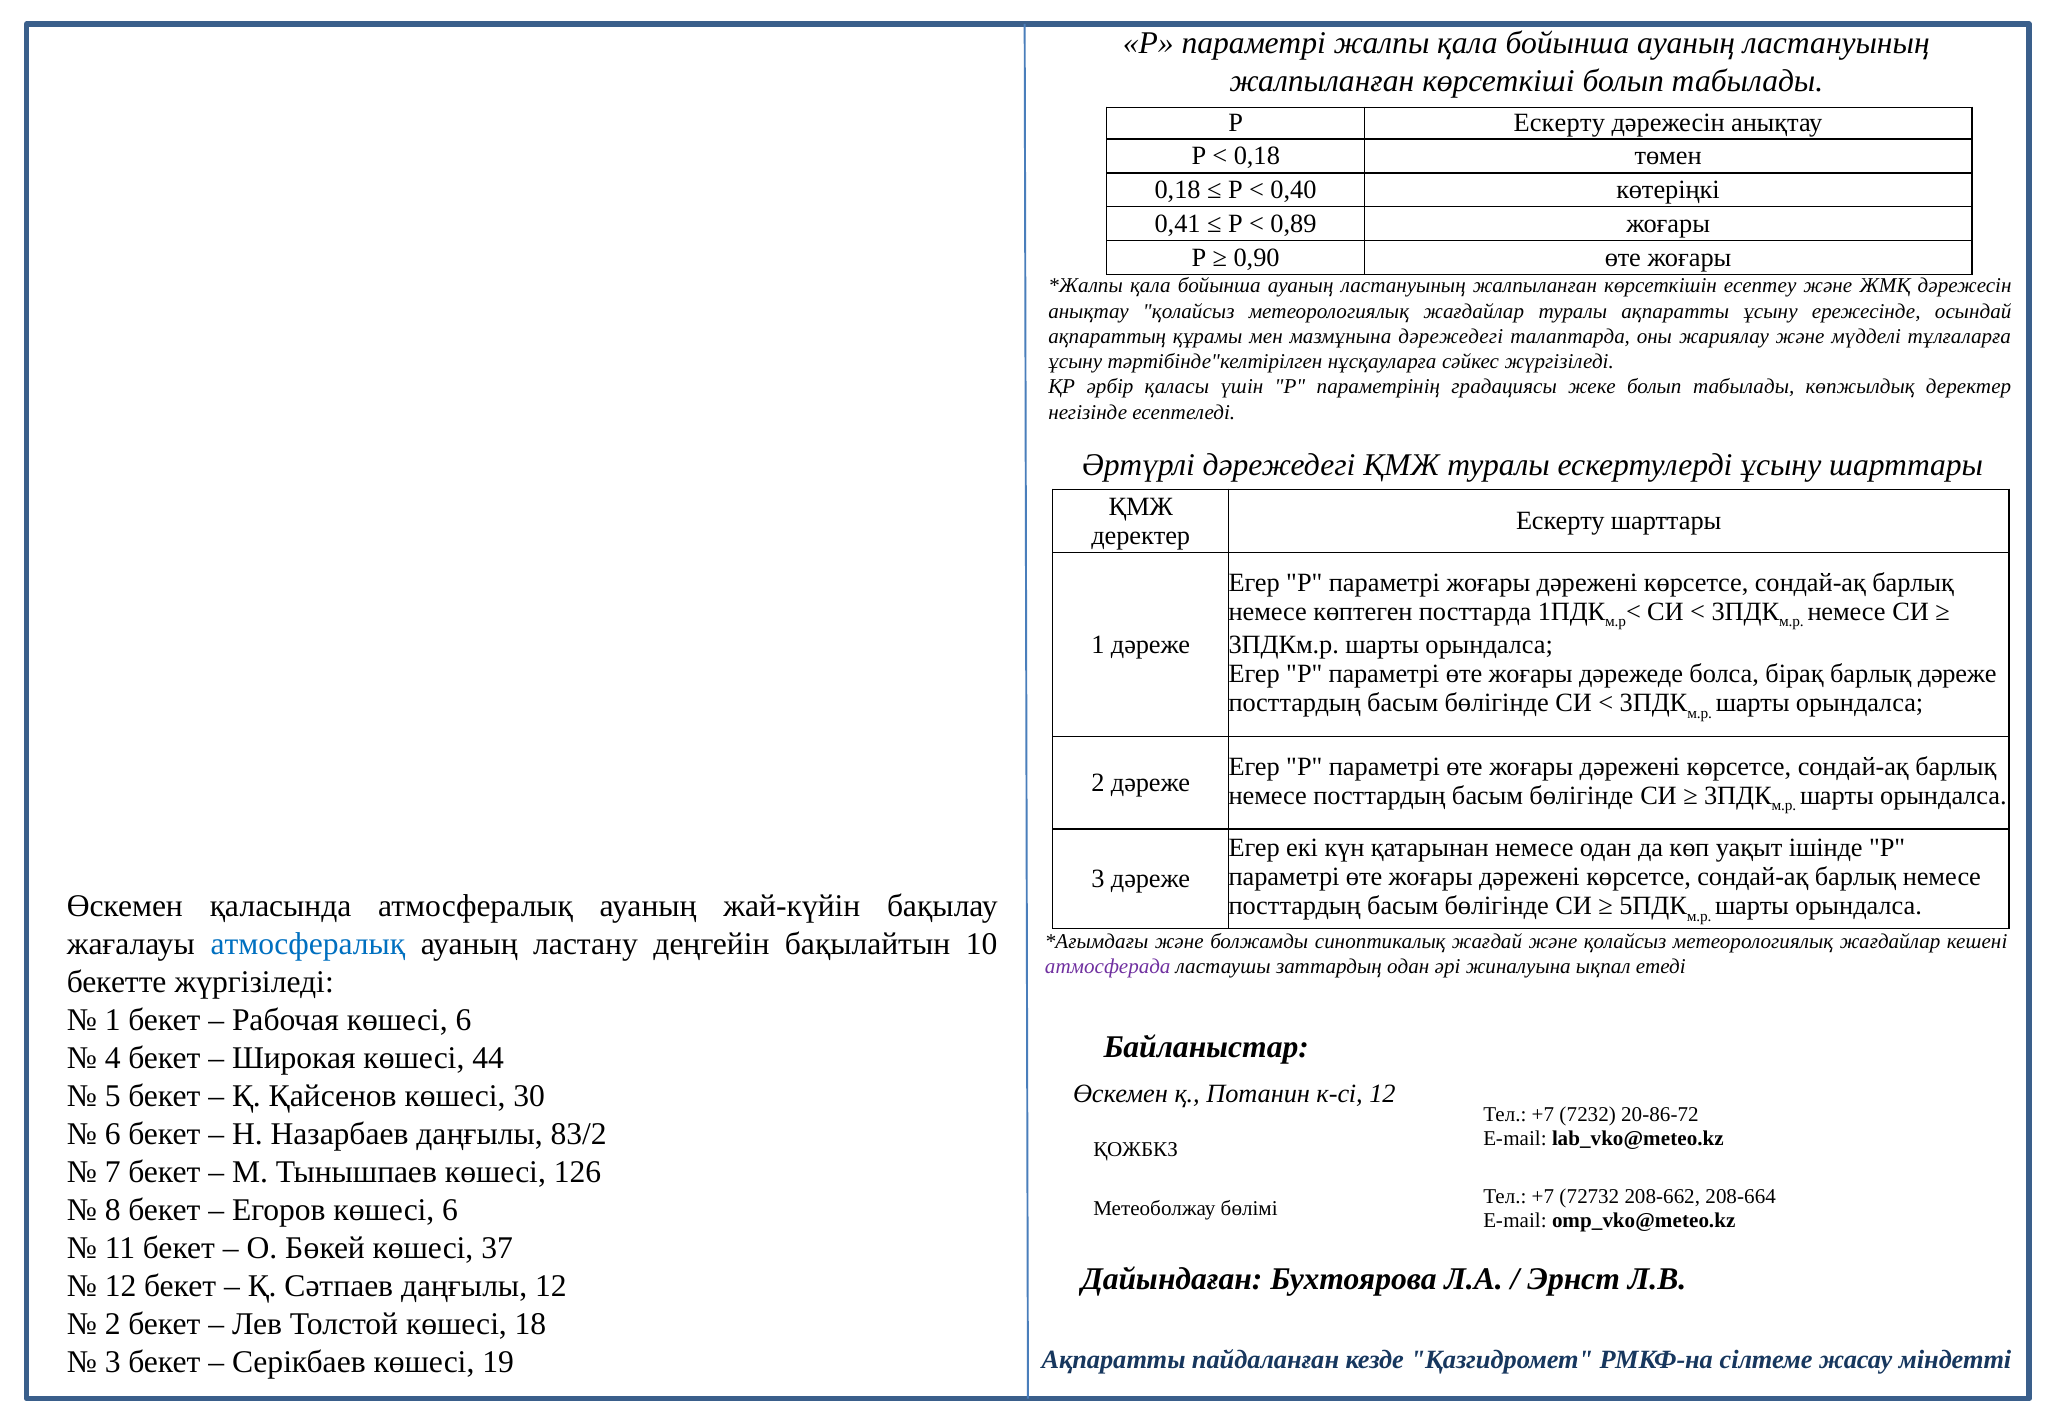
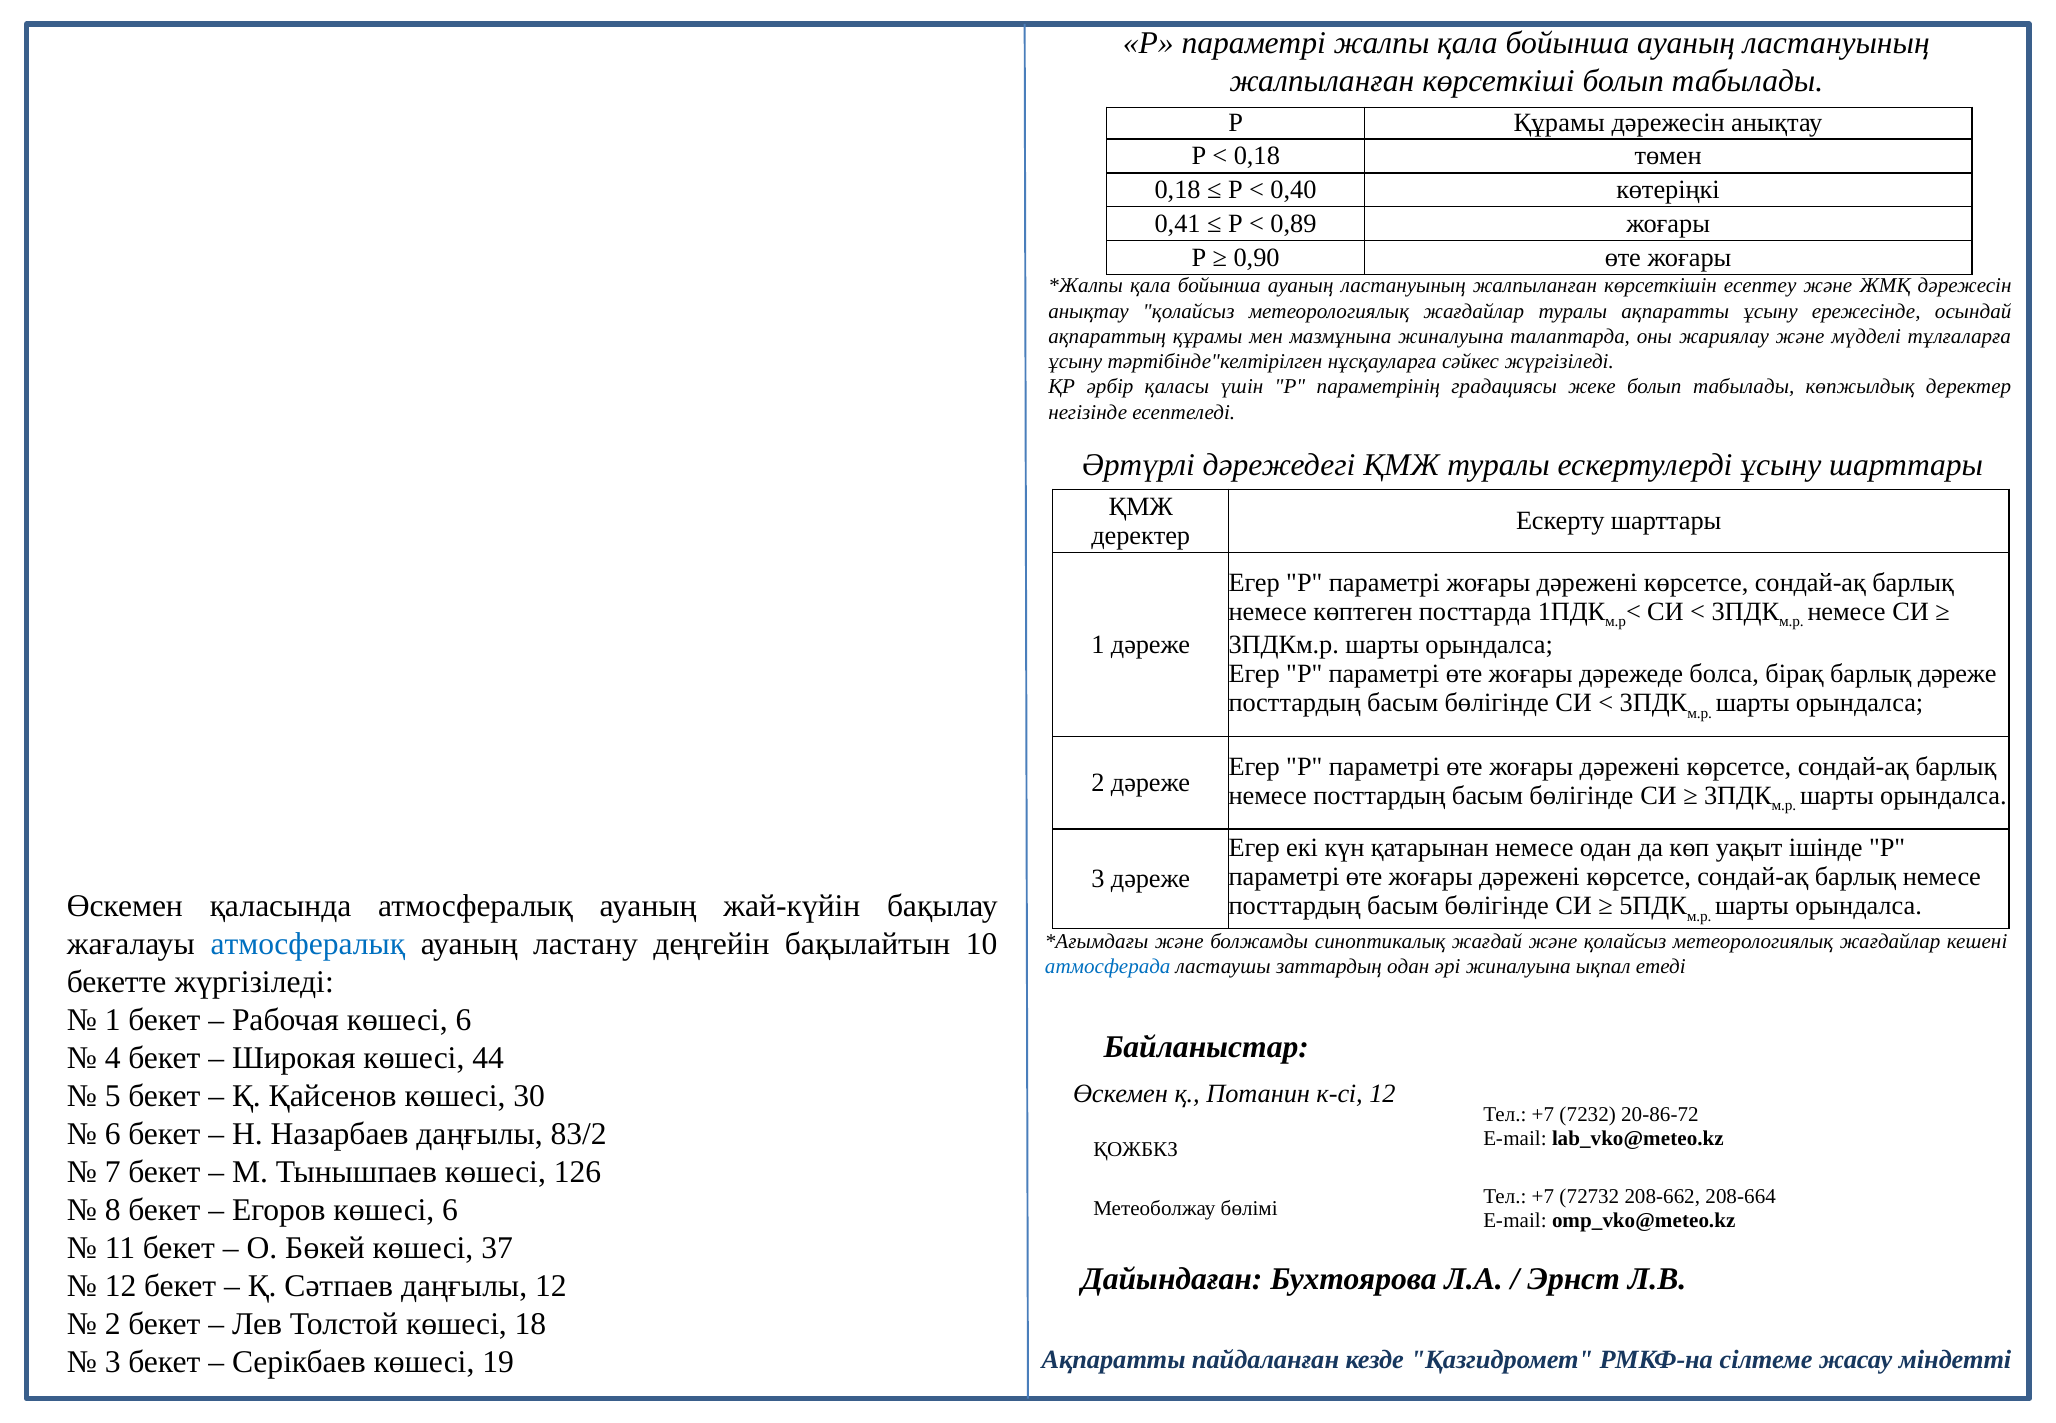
Р Ескерту: Ескерту -> Құрамы (1559, 123)
мазмұнына дәрежедегі: дәрежедегі -> жиналуына (1451, 337)
атмосферада colour: purple -> blue (1108, 967)
